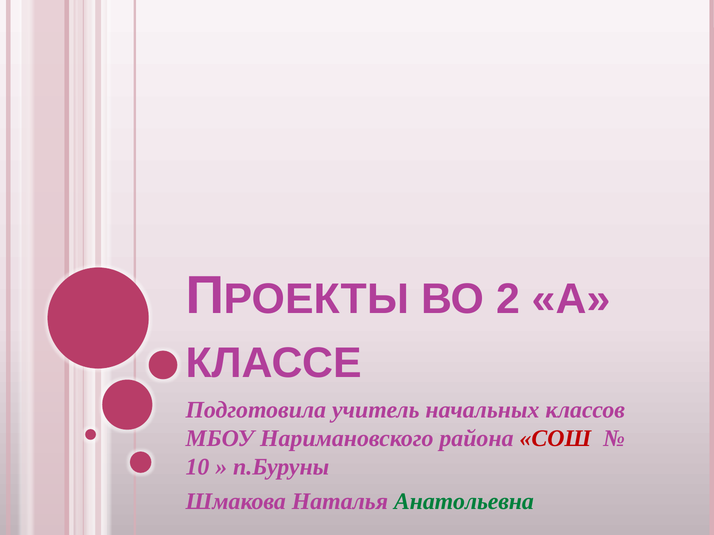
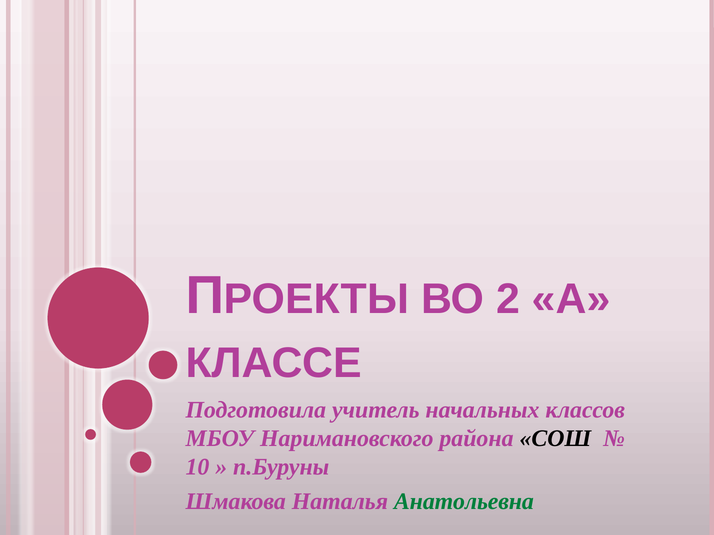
СОШ colour: red -> black (555, 439)
